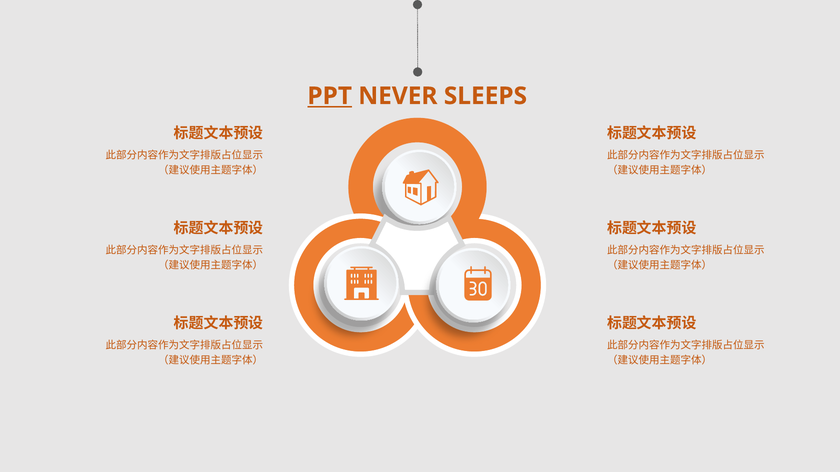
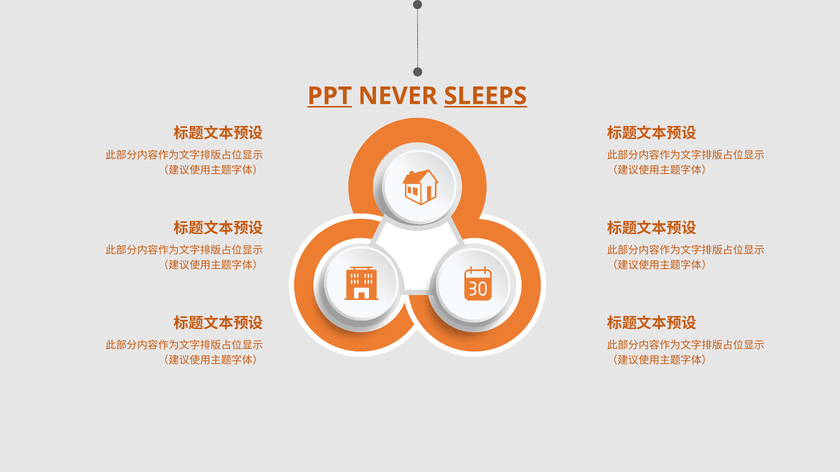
SLEEPS underline: none -> present (485, 96)
